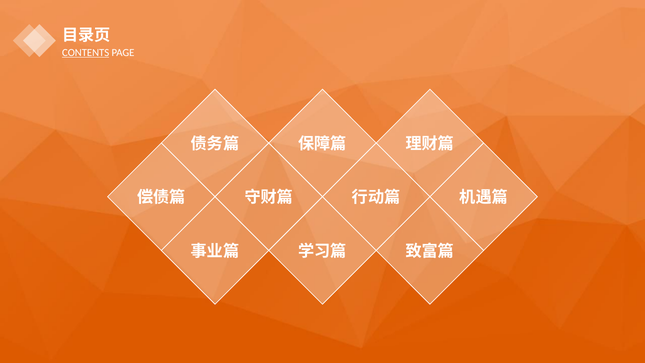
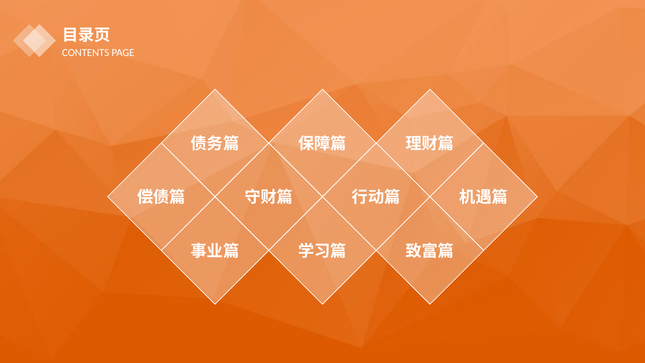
CONTENTS underline: present -> none (86, 53)
